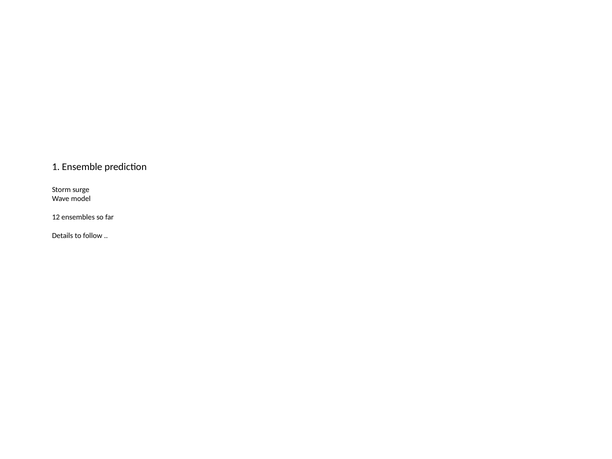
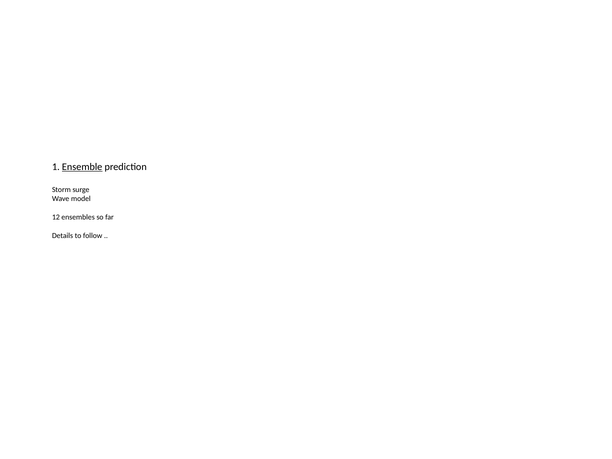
Ensemble underline: none -> present (82, 167)
